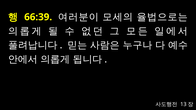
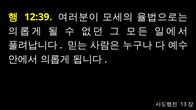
66:39: 66:39 -> 12:39 (38, 17)
